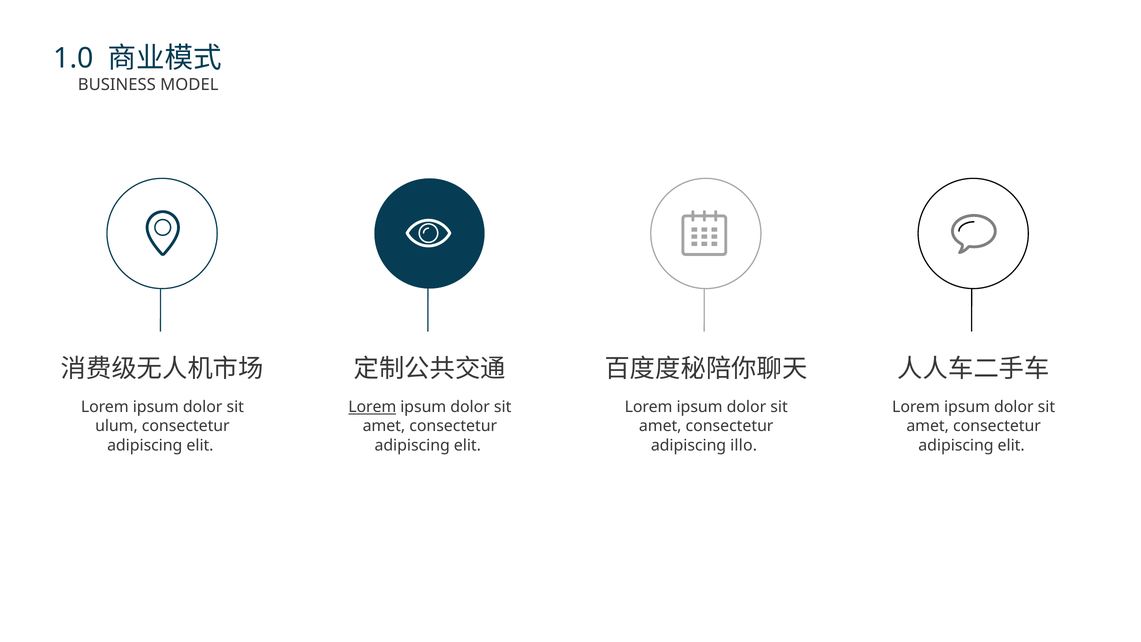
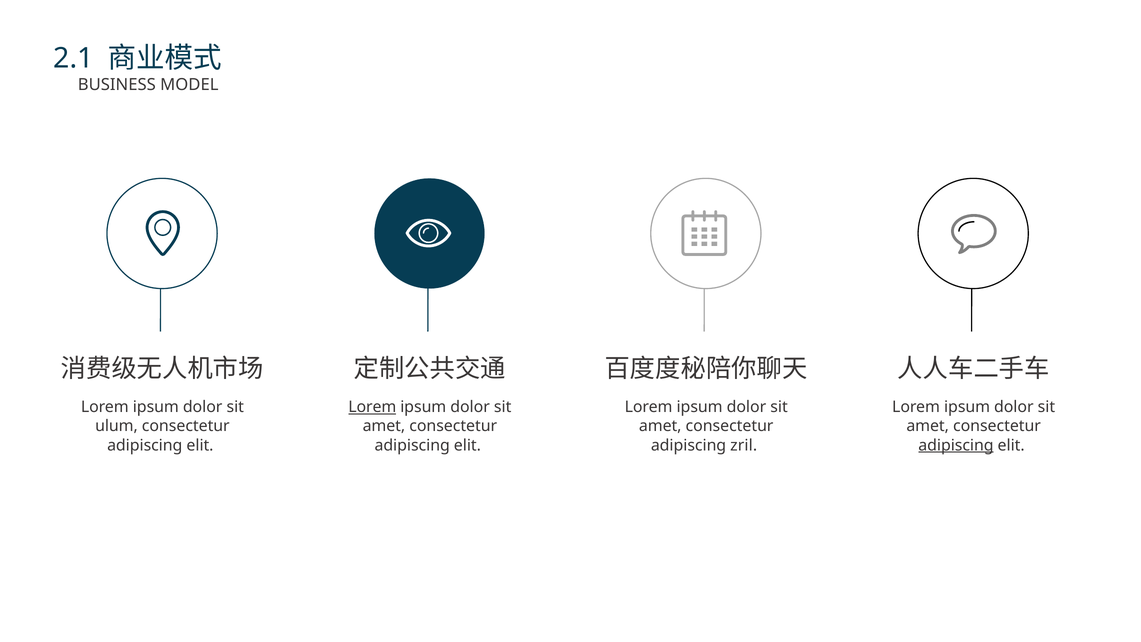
1.0: 1.0 -> 2.1 (74, 58)
illo: illo -> zril (744, 445)
adipiscing underline: none -> present (956, 445)
